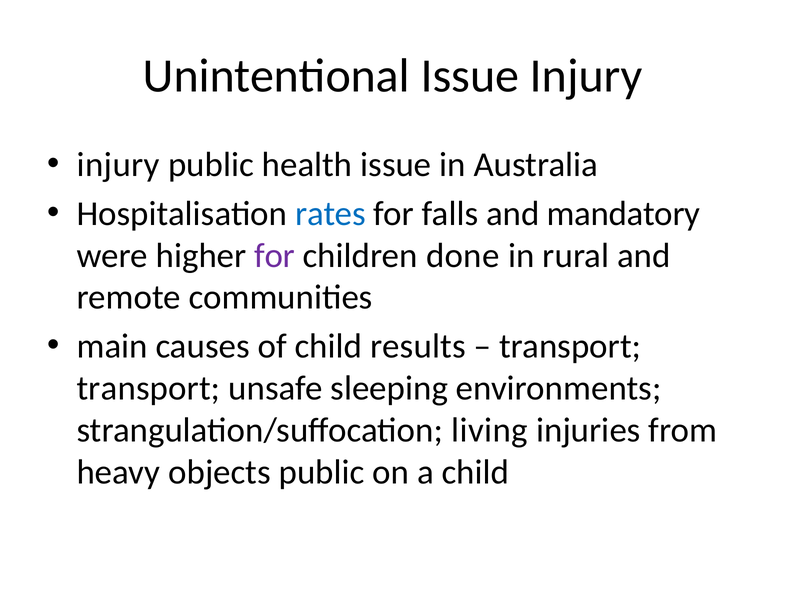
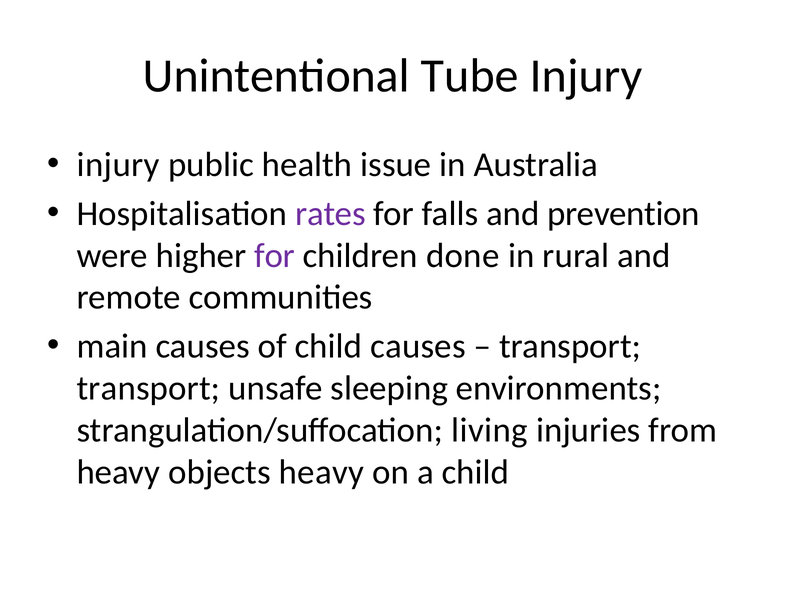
Unintentional Issue: Issue -> Tube (470, 76)
rates colour: blue -> purple (330, 214)
mandatory: mandatory -> prevention (623, 214)
child results: results -> causes (418, 347)
objects public: public -> heavy (321, 472)
